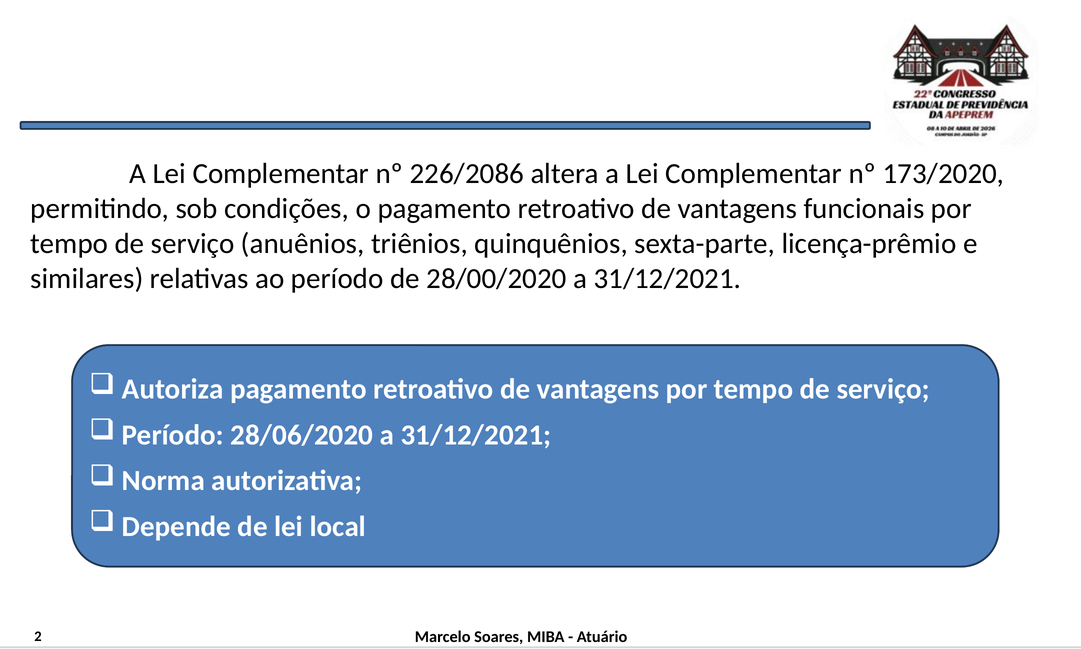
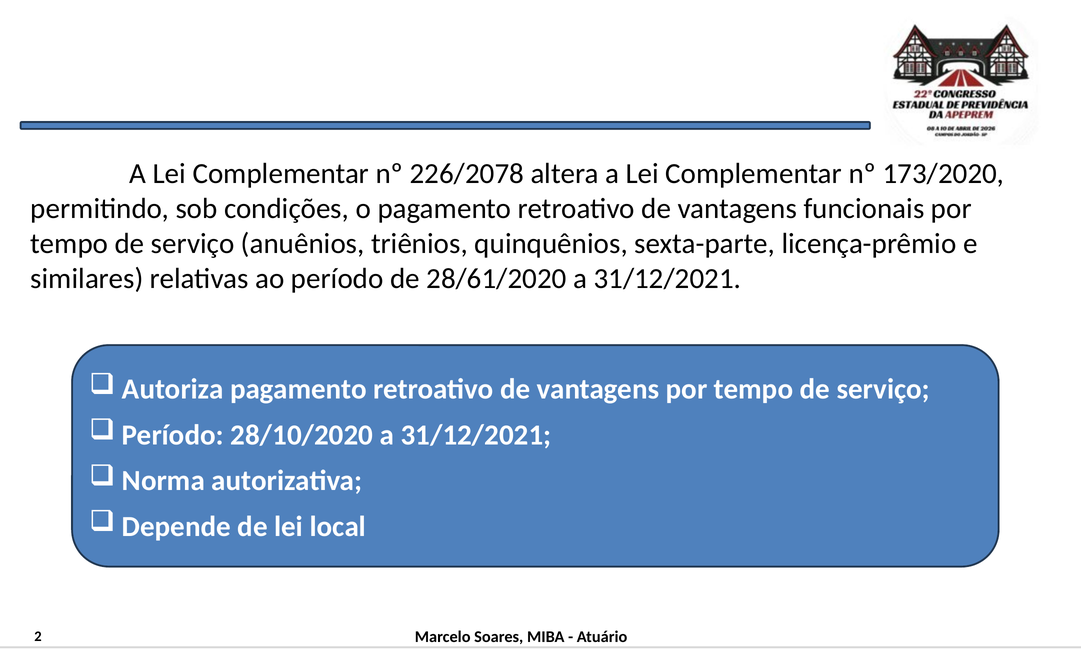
226/2086: 226/2086 -> 226/2078 (467, 174)
28/00/2020: 28/00/2020 -> 28/61/2020 (496, 278)
28/06/2020: 28/06/2020 -> 28/10/2020 (302, 435)
